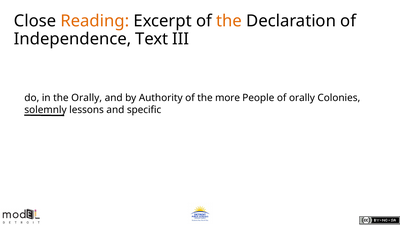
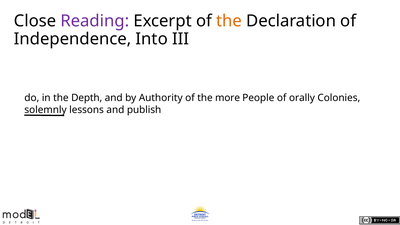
Reading colour: orange -> purple (95, 21)
Text: Text -> Into (152, 39)
the Orally: Orally -> Depth (87, 98)
specific: specific -> publish (144, 110)
